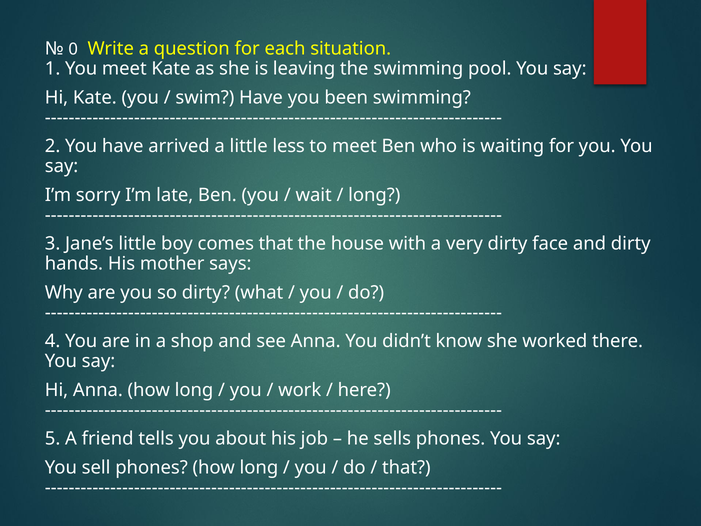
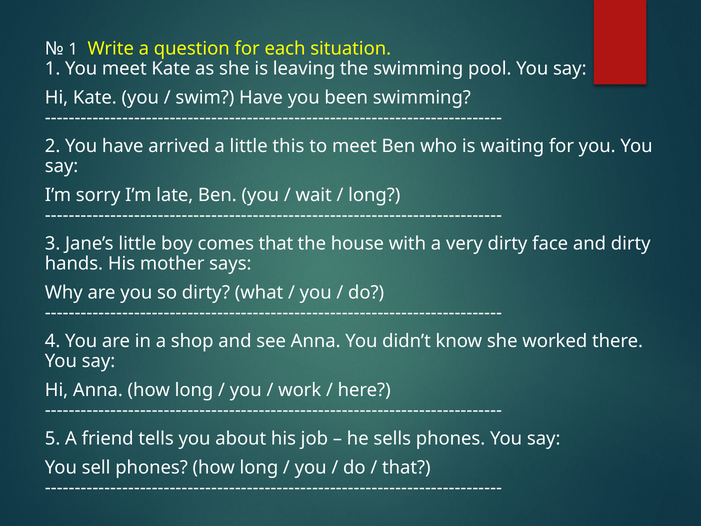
0: 0 -> 1 (73, 49)
less: less -> this (288, 146)
